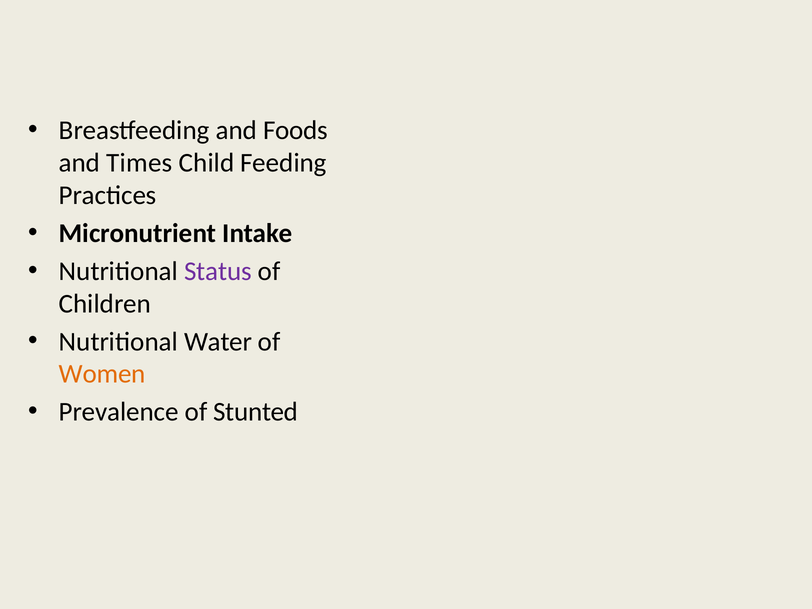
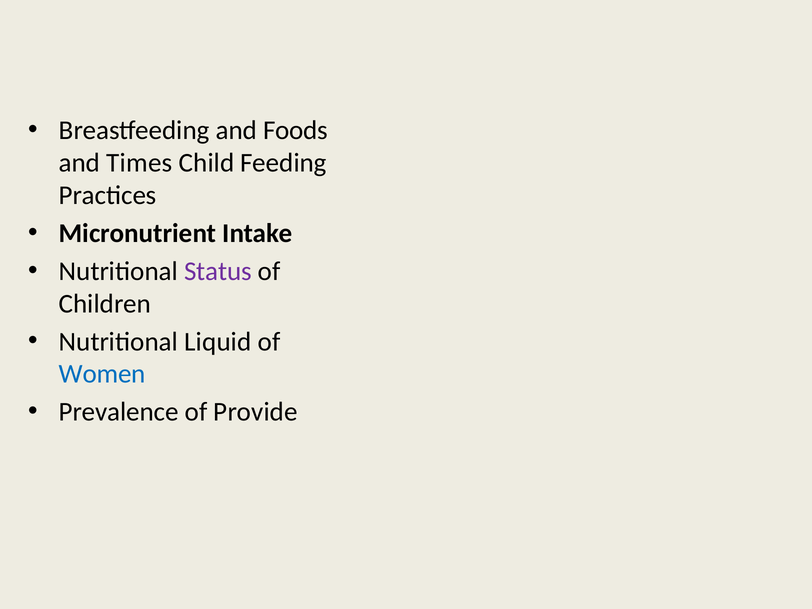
Water: Water -> Liquid (218, 342)
Women colour: orange -> blue (102, 374)
Stunted: Stunted -> Provide (256, 412)
